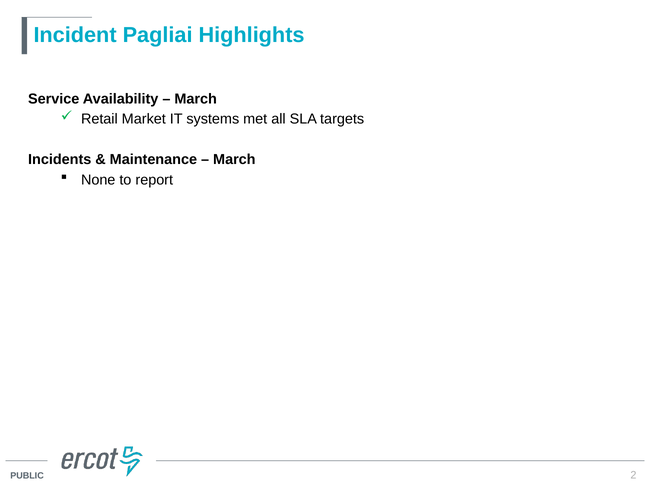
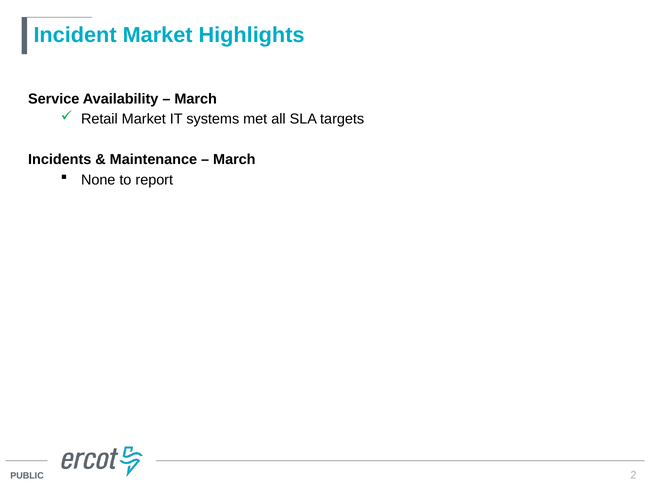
Incident Pagliai: Pagliai -> Market (158, 35)
